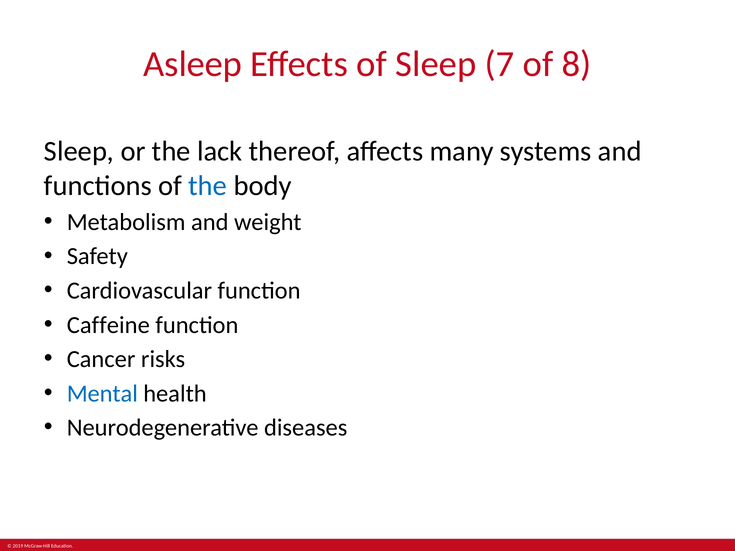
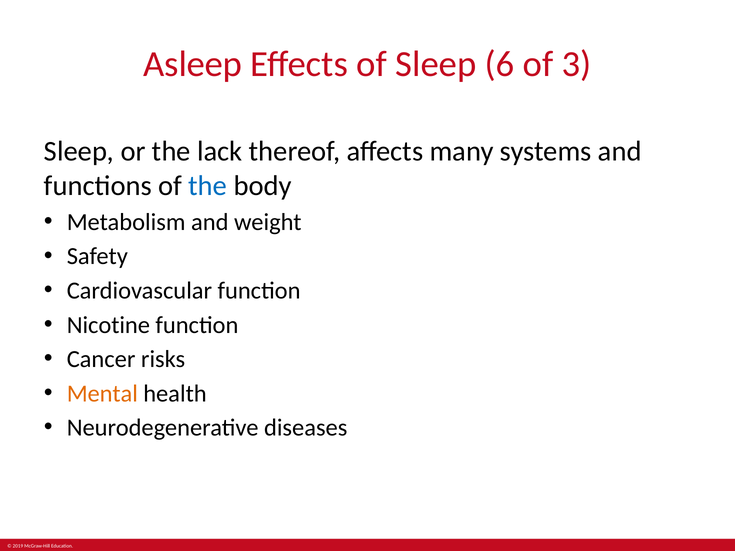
7: 7 -> 6 (500, 64)
8: 8 -> 3 (576, 64)
Caffeine: Caffeine -> Nicotine (108, 325)
Mental colour: blue -> orange (102, 394)
